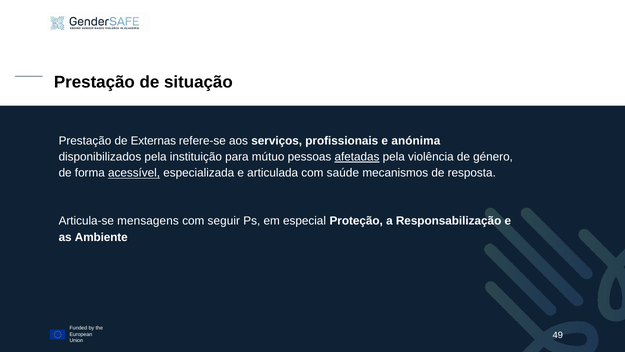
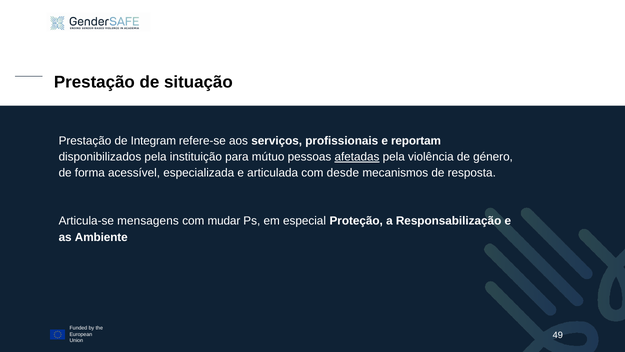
Externas: Externas -> Integram (153, 141)
anónima: anónima -> reportam (416, 141)
acessível underline: present -> none (134, 173)
saúde: saúde -> desde (343, 173)
seguir: seguir -> mudar (224, 221)
